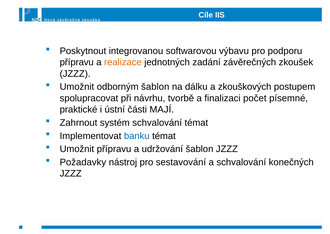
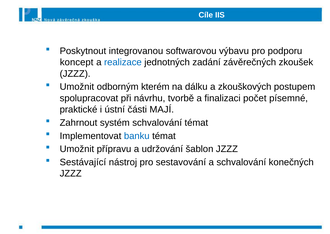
přípravu: přípravu -> koncept (77, 62)
realizace colour: orange -> blue (123, 62)
odborným šablon: šablon -> kterém (155, 87)
Požadavky: Požadavky -> Sestávající (83, 162)
